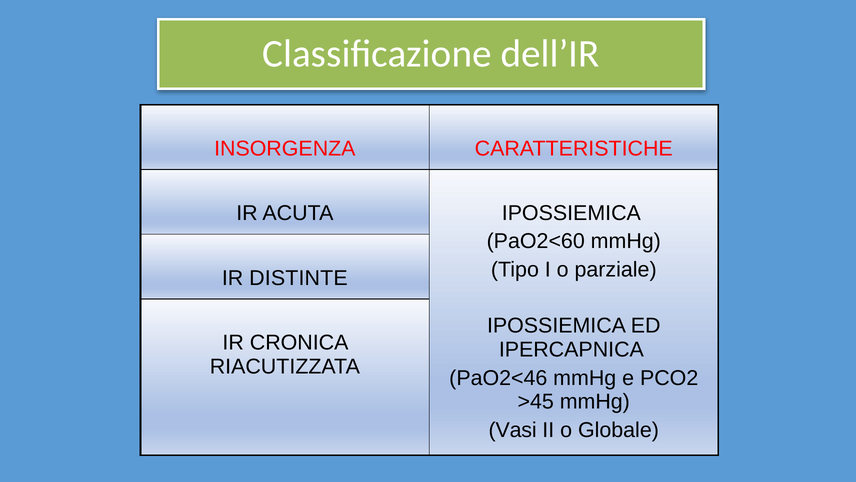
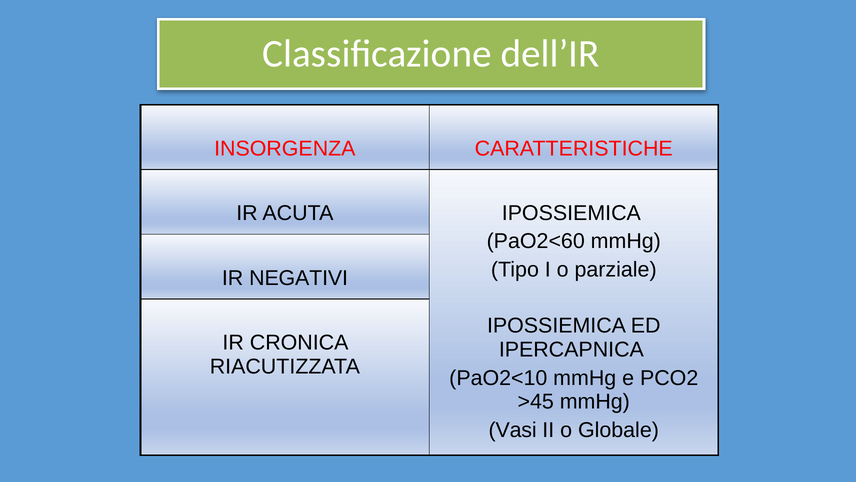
DISTINTE: DISTINTE -> NEGATIVI (299, 278)
PaO2<46: PaO2<46 -> PaO2<10 (498, 378)
